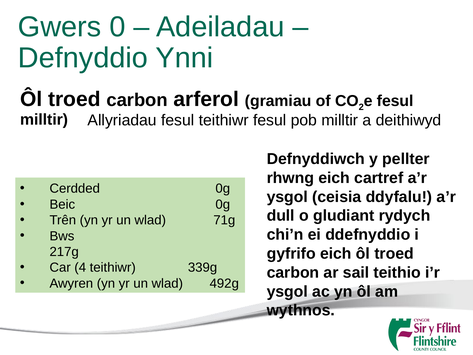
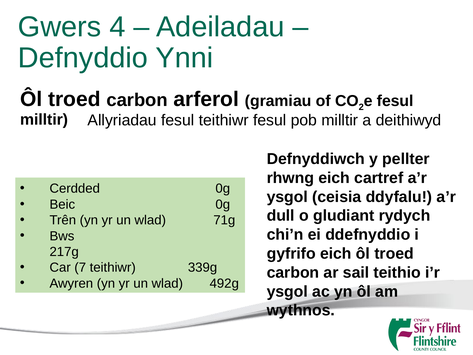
0: 0 -> 4 (117, 27)
4: 4 -> 7 (80, 267)
